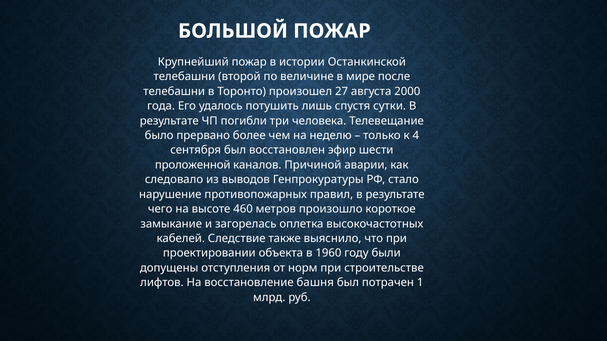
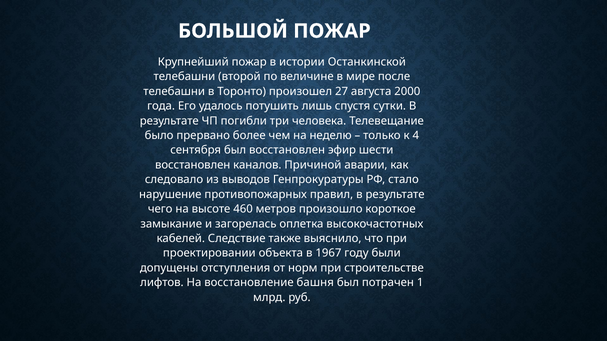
проложенной: проложенной -> восстановлен (193, 165)
1960: 1960 -> 1967 (328, 254)
